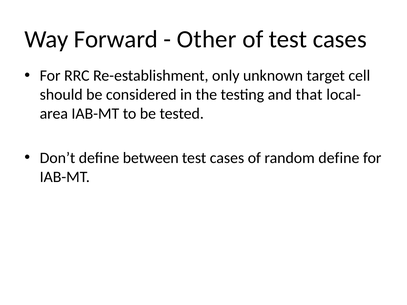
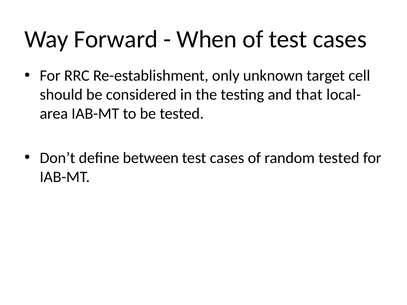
Other: Other -> When (207, 39)
random define: define -> tested (339, 158)
